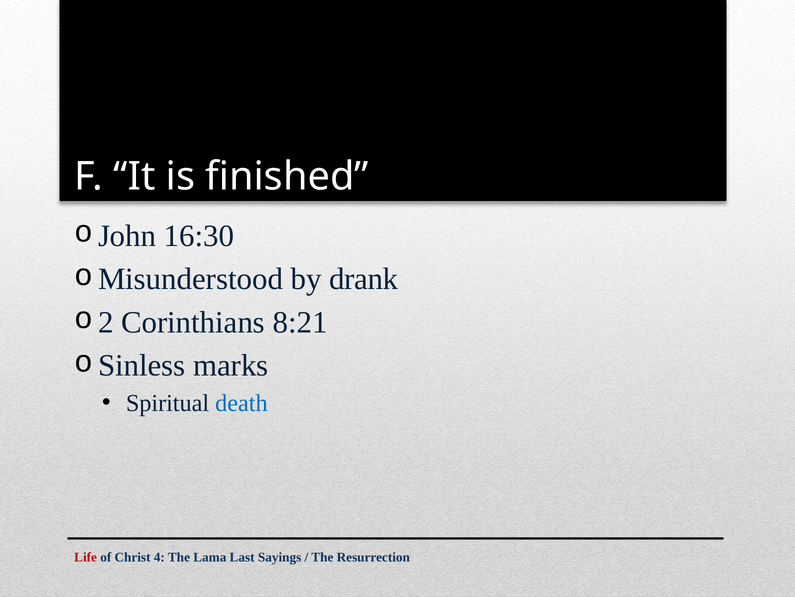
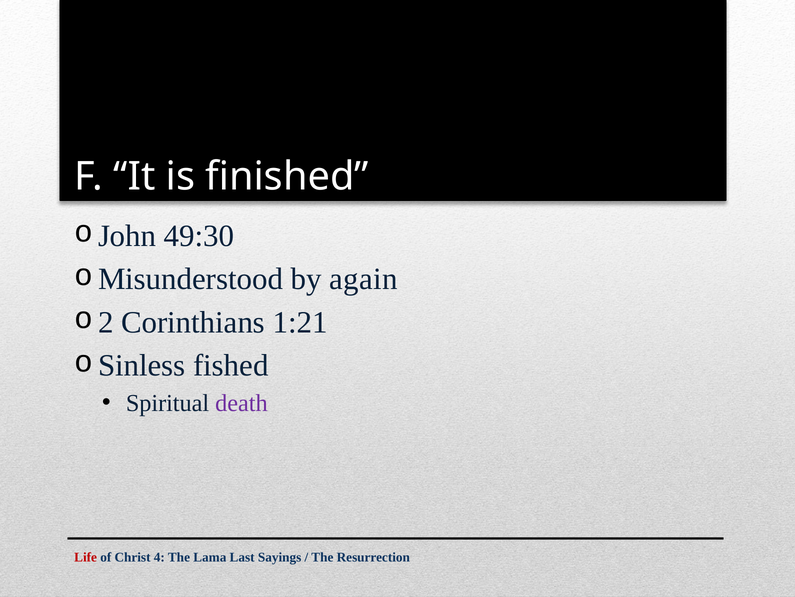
16:30: 16:30 -> 49:30 (199, 236)
drank: drank -> again (363, 279)
8:21: 8:21 -> 1:21 (300, 322)
marks: marks -> fished (231, 365)
death colour: blue -> purple (241, 403)
